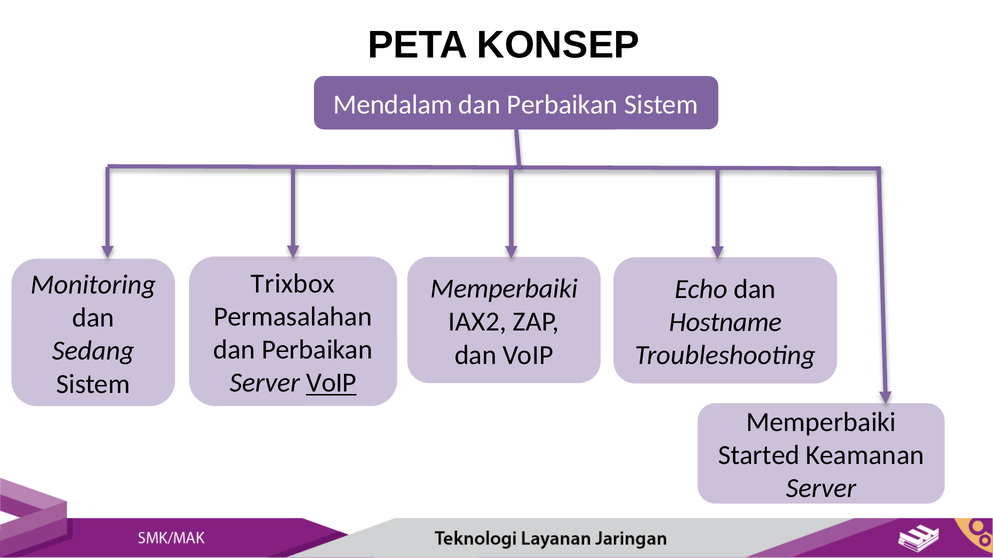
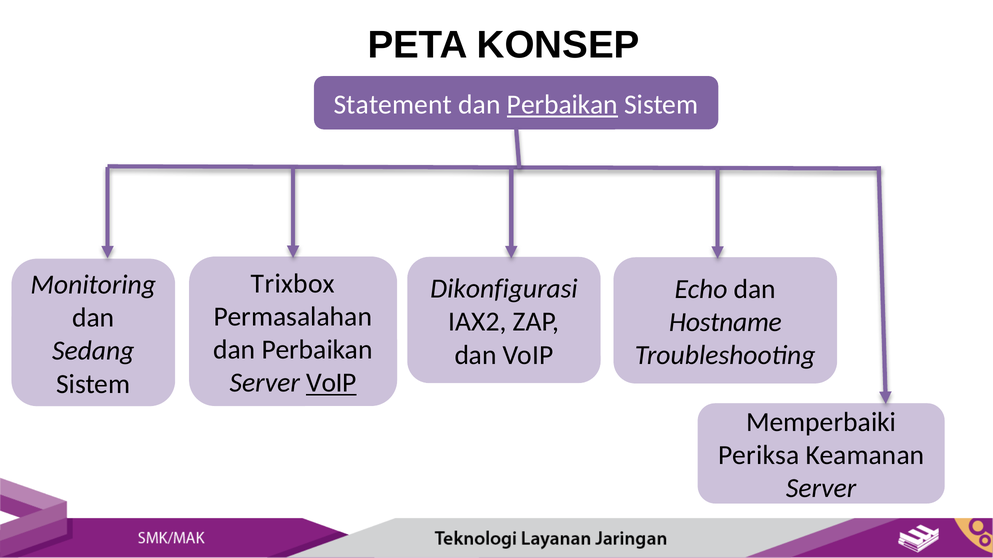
Mendalam: Mendalam -> Statement (393, 105)
Perbaikan underline: none -> present (562, 105)
Memperbaiki: Memperbaiki -> Dikonfigurasi (504, 289)
Started: Started -> Periksa (759, 456)
